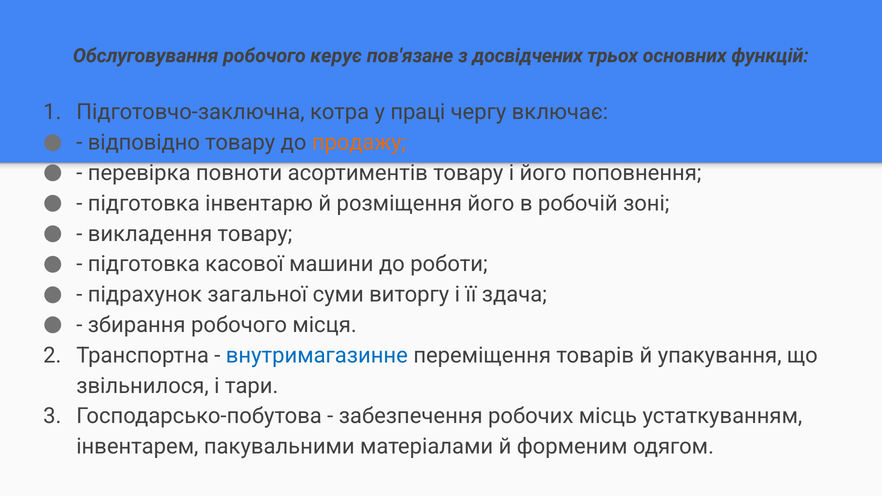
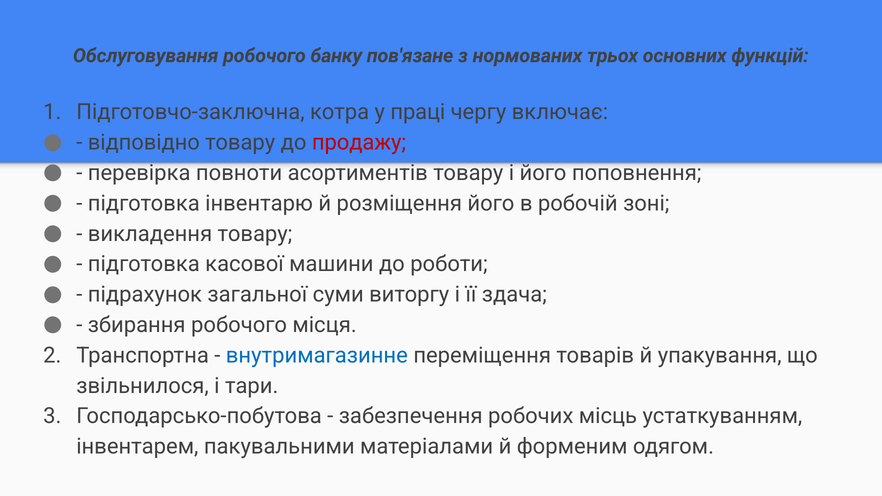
керує: керує -> банку (336, 56)
досвідчених: досвідчених -> нормованих (527, 56)
продажу colour: orange -> red (359, 143)
